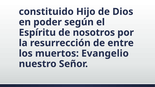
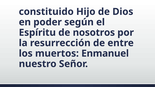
Evangelio: Evangelio -> Enmanuel (105, 54)
